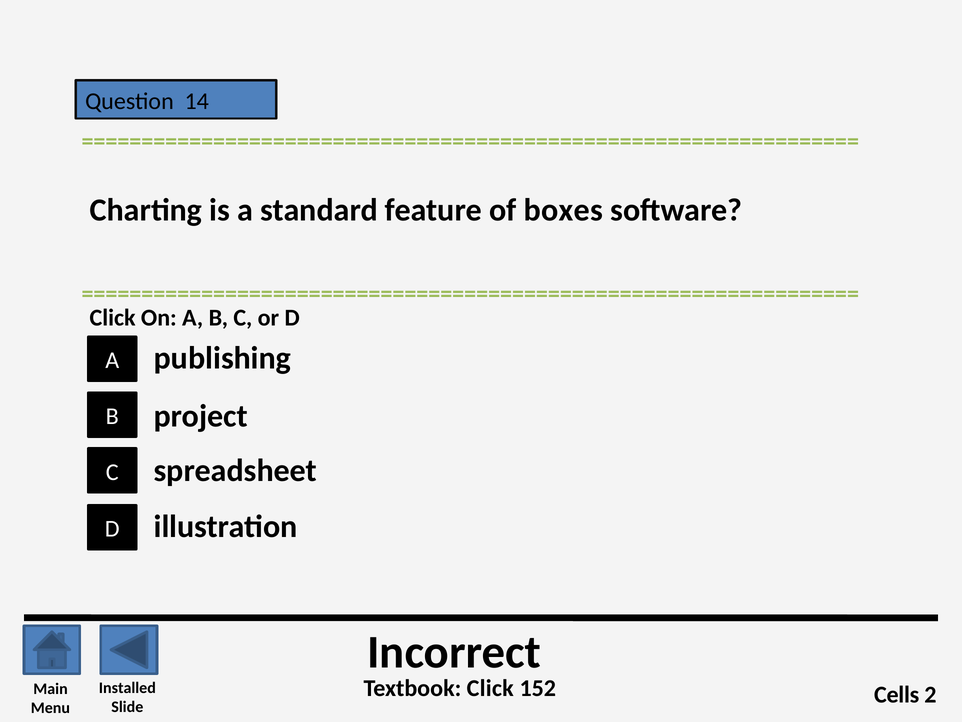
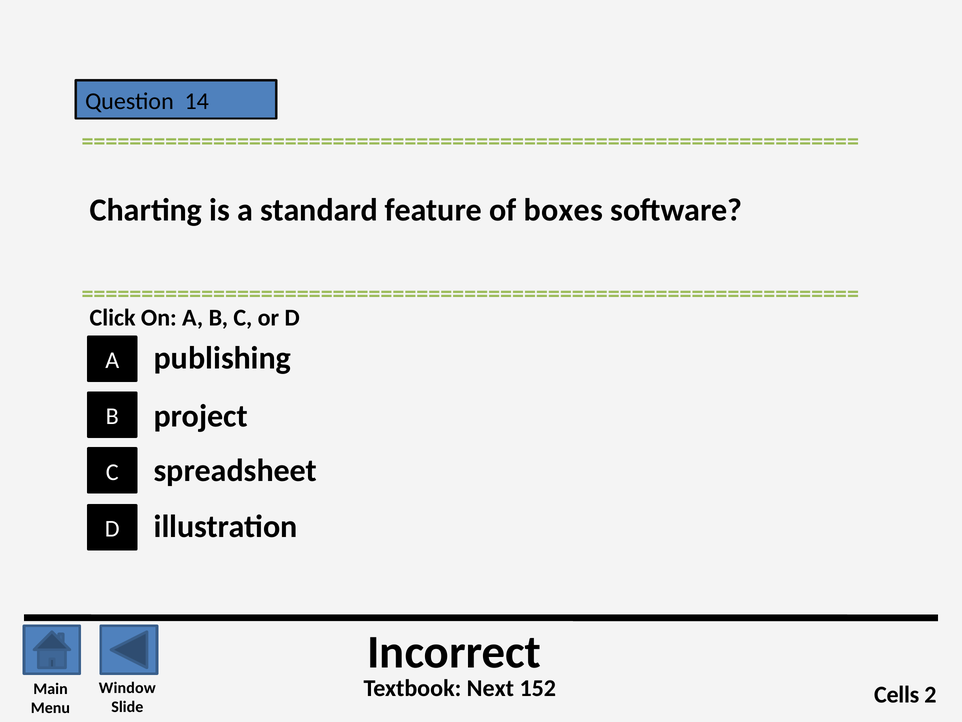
Textbook Click: Click -> Next (490, 688)
Installed: Installed -> Window (127, 687)
